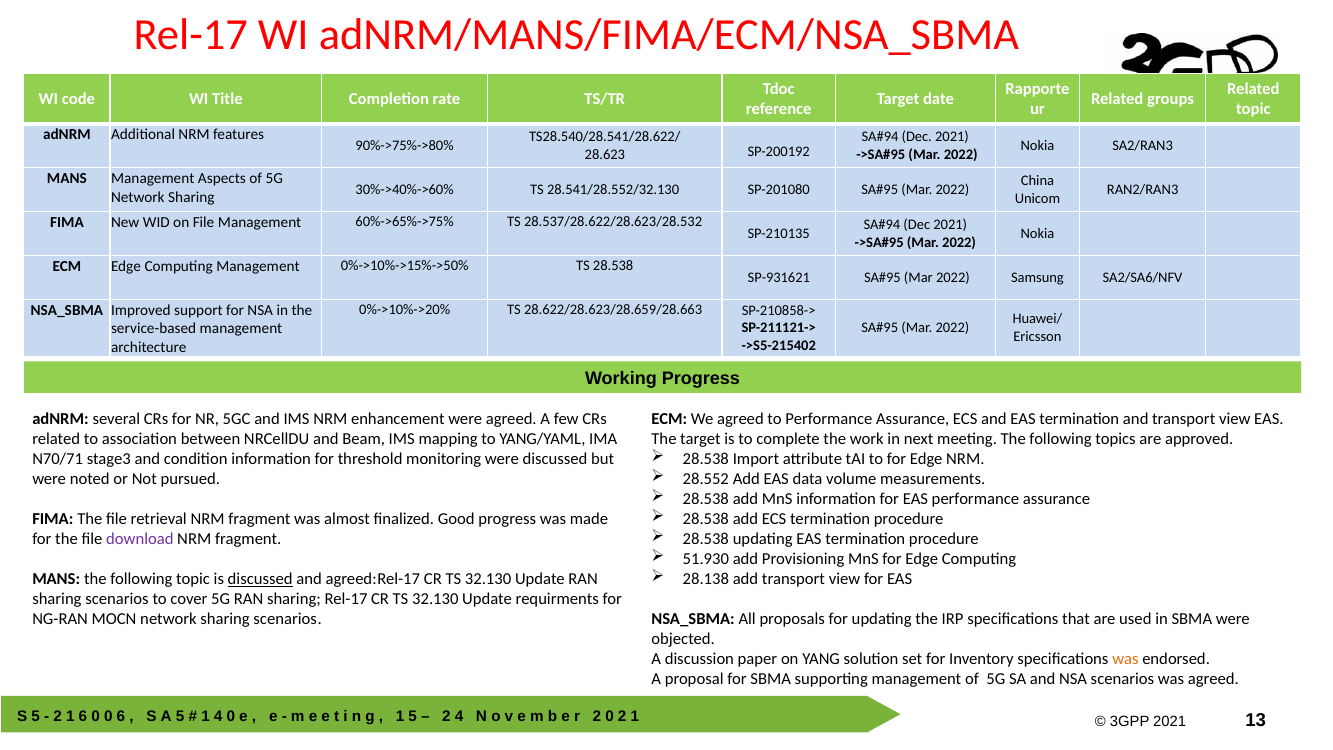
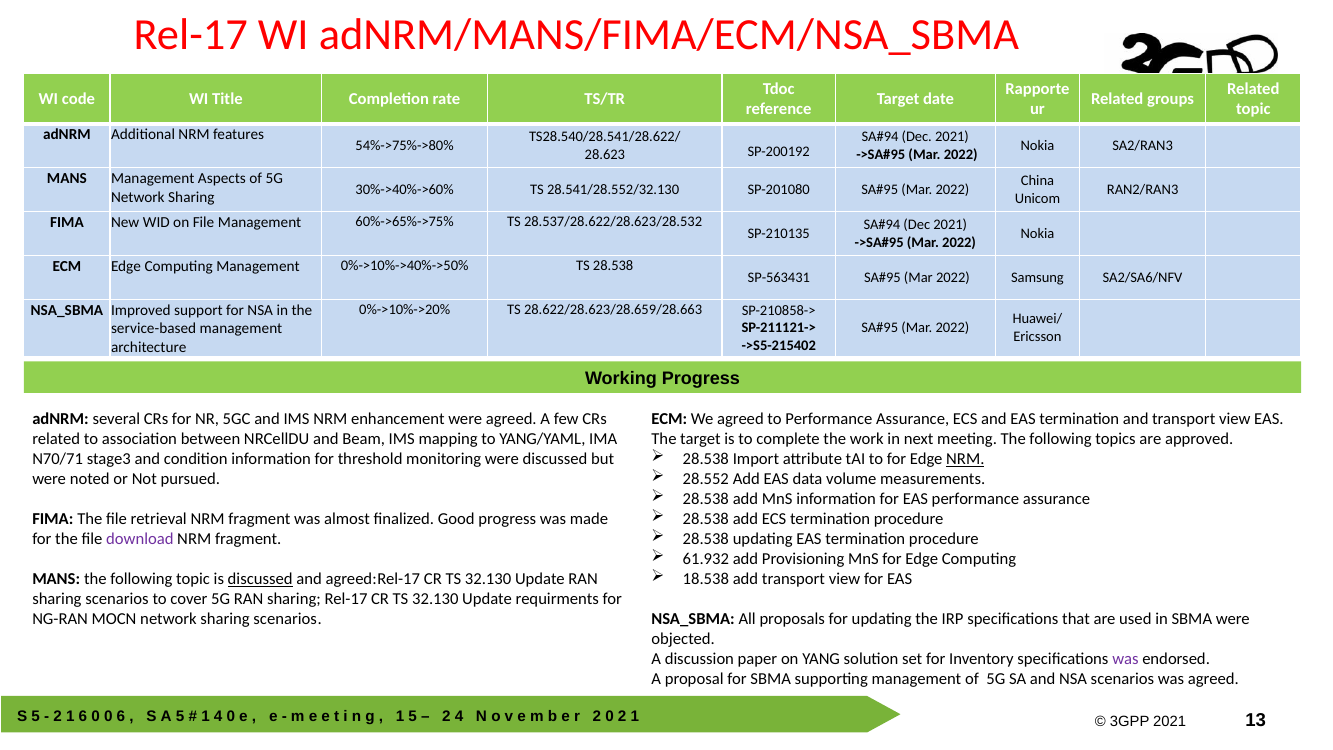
90%->75%->80%: 90%->75%->80% -> 54%->75%->80% (405, 146)
0%->10%->15%->50%: 0%->10%->15%->50% -> 0%->10%->40%->50% (405, 265)
SP-931621: SP-931621 -> SP-563431 (779, 277)
NRM underline: none -> present (965, 459)
51.930: 51.930 -> 61.932 (706, 559)
28.138: 28.138 -> 18.538 (706, 579)
was colour: orange -> purple (1125, 659)
